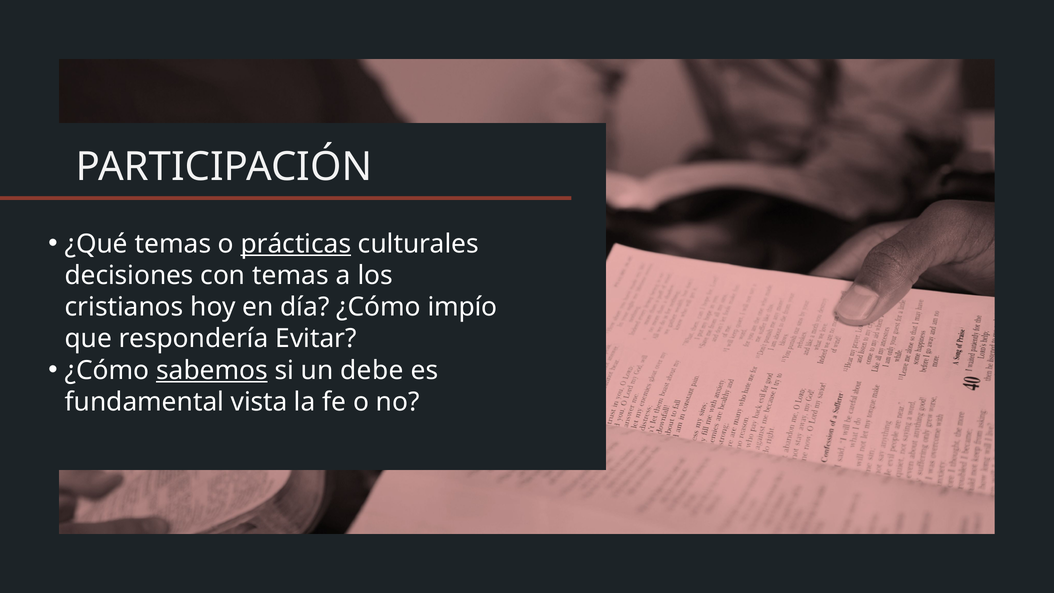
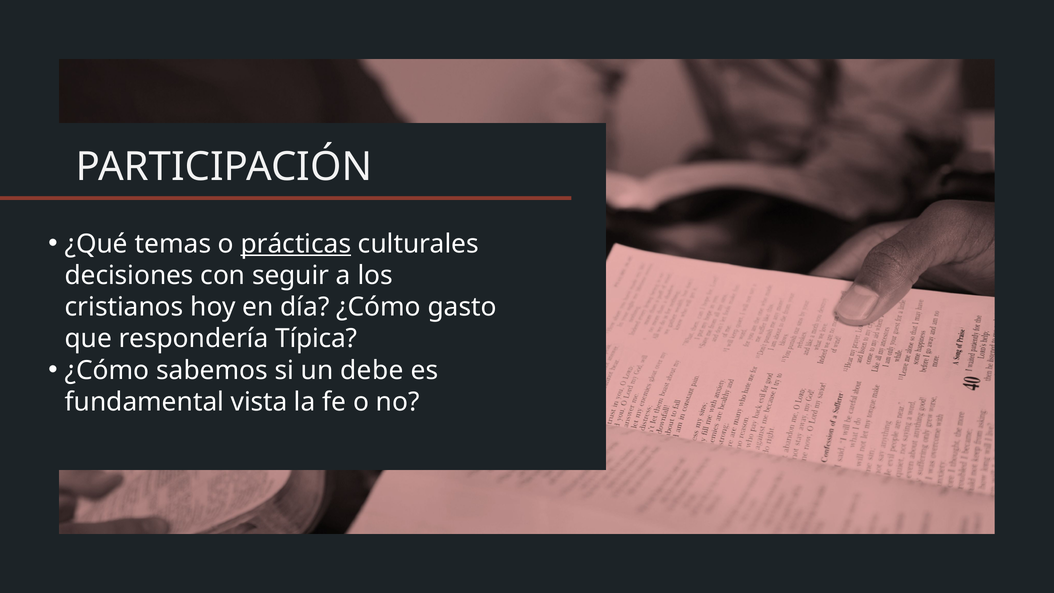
con temas: temas -> seguir (291, 275)
impío: impío -> gasto (462, 307)
Evitar: Evitar -> Típica (316, 339)
sabemos underline: present -> none (212, 370)
